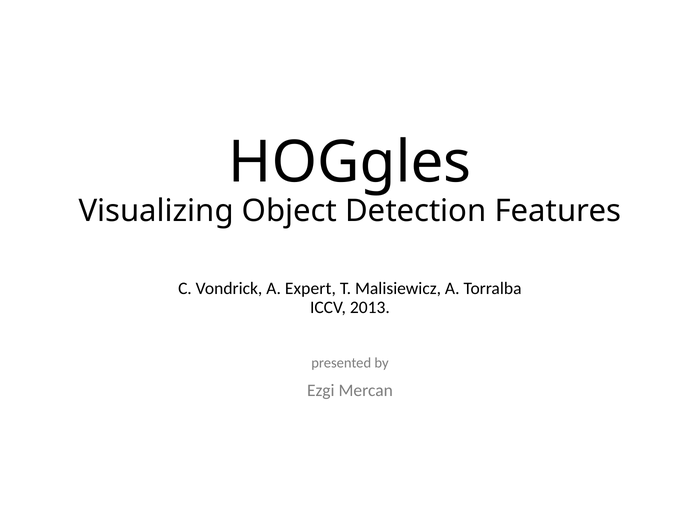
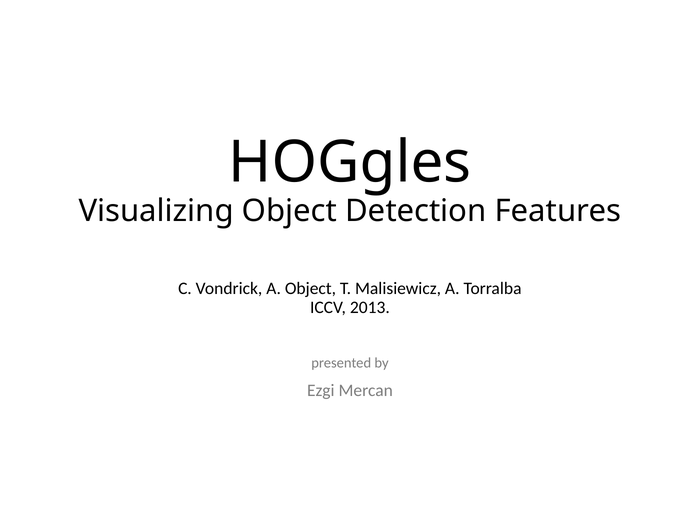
A Expert: Expert -> Object (310, 289)
